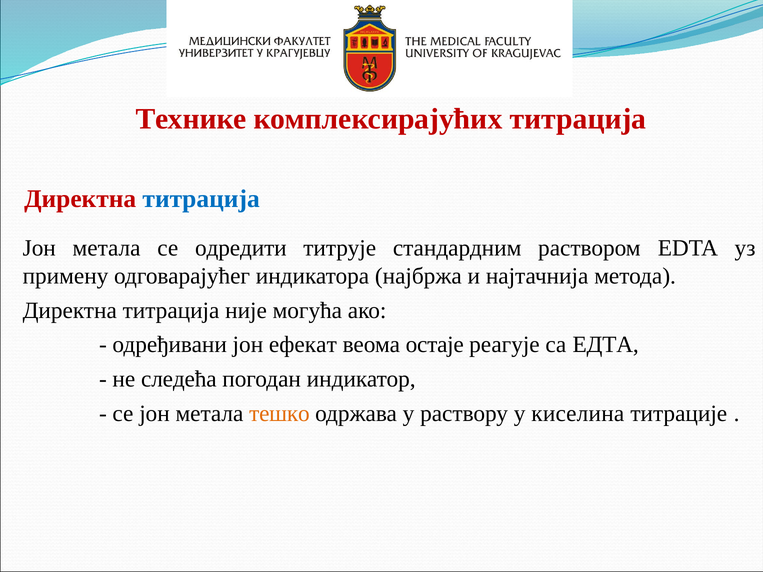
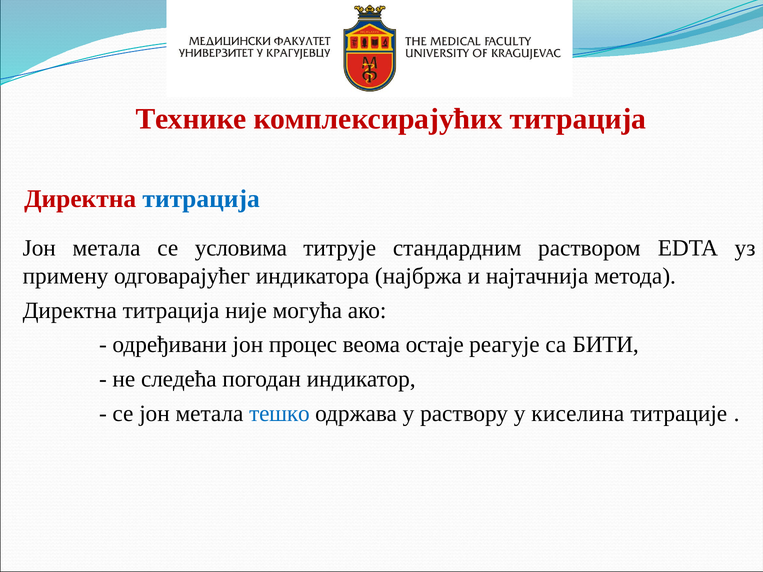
одредити: одредити -> условима (241, 248)
ефекат: ефекат -> процес (303, 345)
ЕДТА: ЕДТА -> БИТИ (606, 345)
тешко colour: orange -> blue (279, 414)
